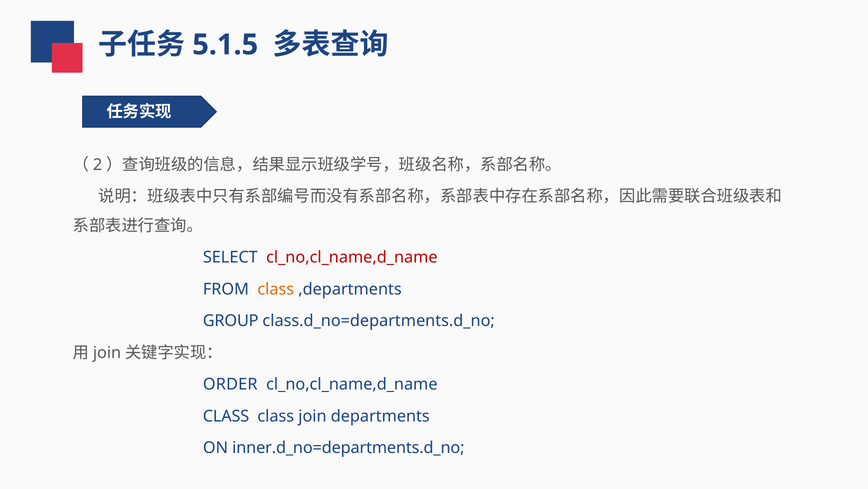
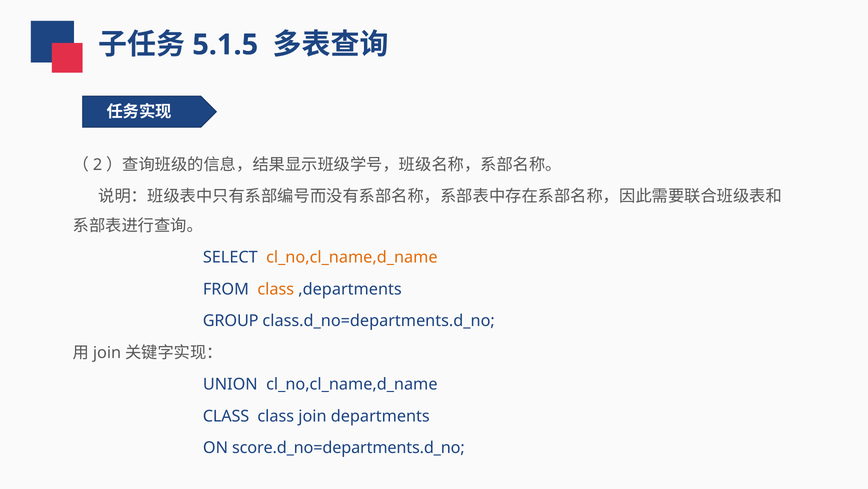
cl_no,cl_name,d_name colour: red -> orange (352, 257)
ORDER: ORDER -> UNION (230, 384)
inner.d_no=departments.d_no: inner.d_no=departments.d_no -> score.d_no=departments.d_no (348, 447)
